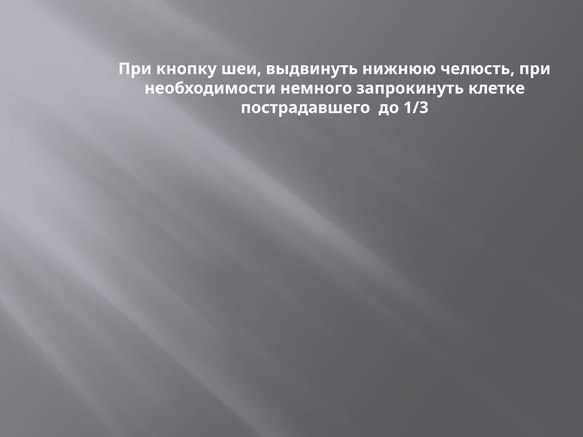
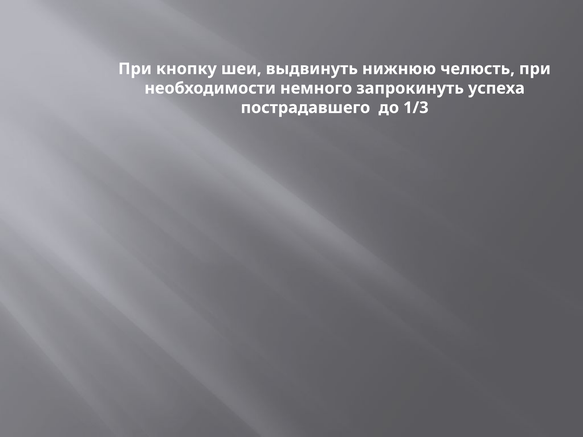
клетке: клетке -> успеха (496, 88)
